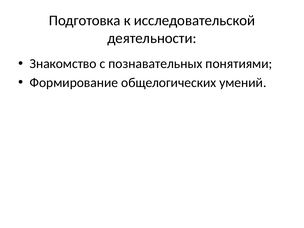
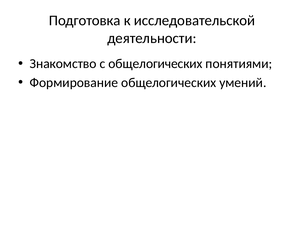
с познавательных: познавательных -> общелогических (155, 64)
